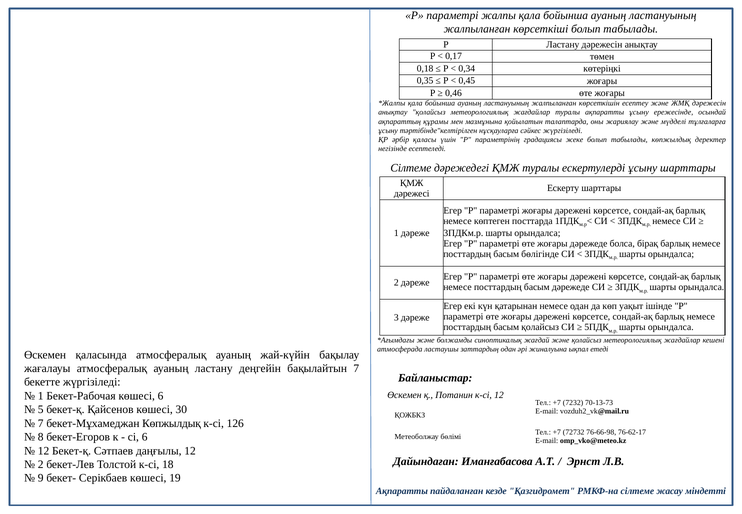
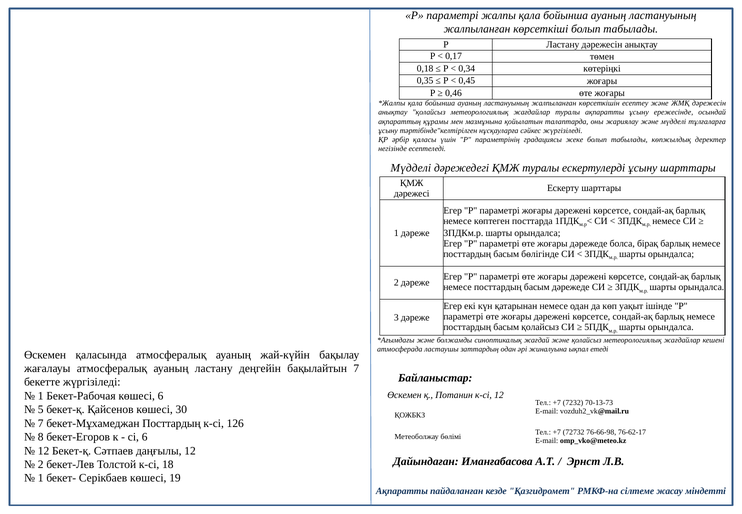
Сілтеме: Сілтеме -> Мүдделі (411, 168)
бекет-Мұхамеджан Көпжылдық: Көпжылдық -> Посттардың (171, 423)
9: 9 -> 1 (41, 478)
